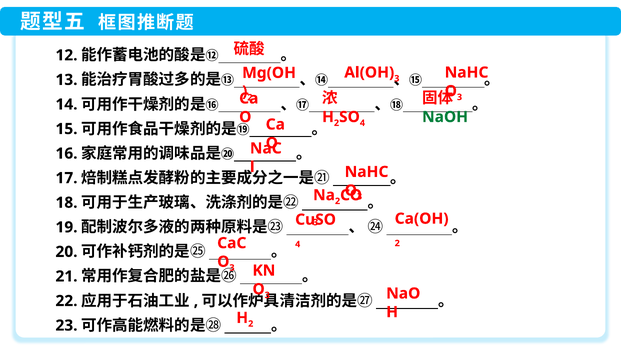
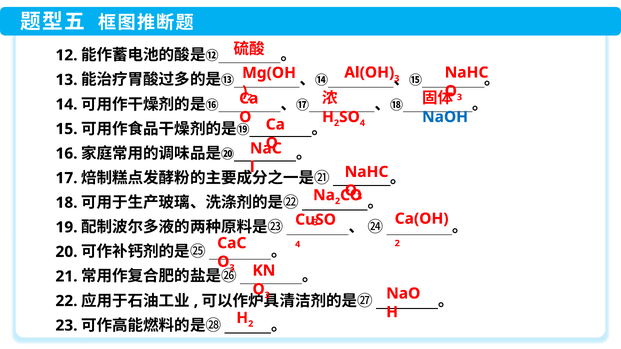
NaOH colour: green -> blue (445, 117)
